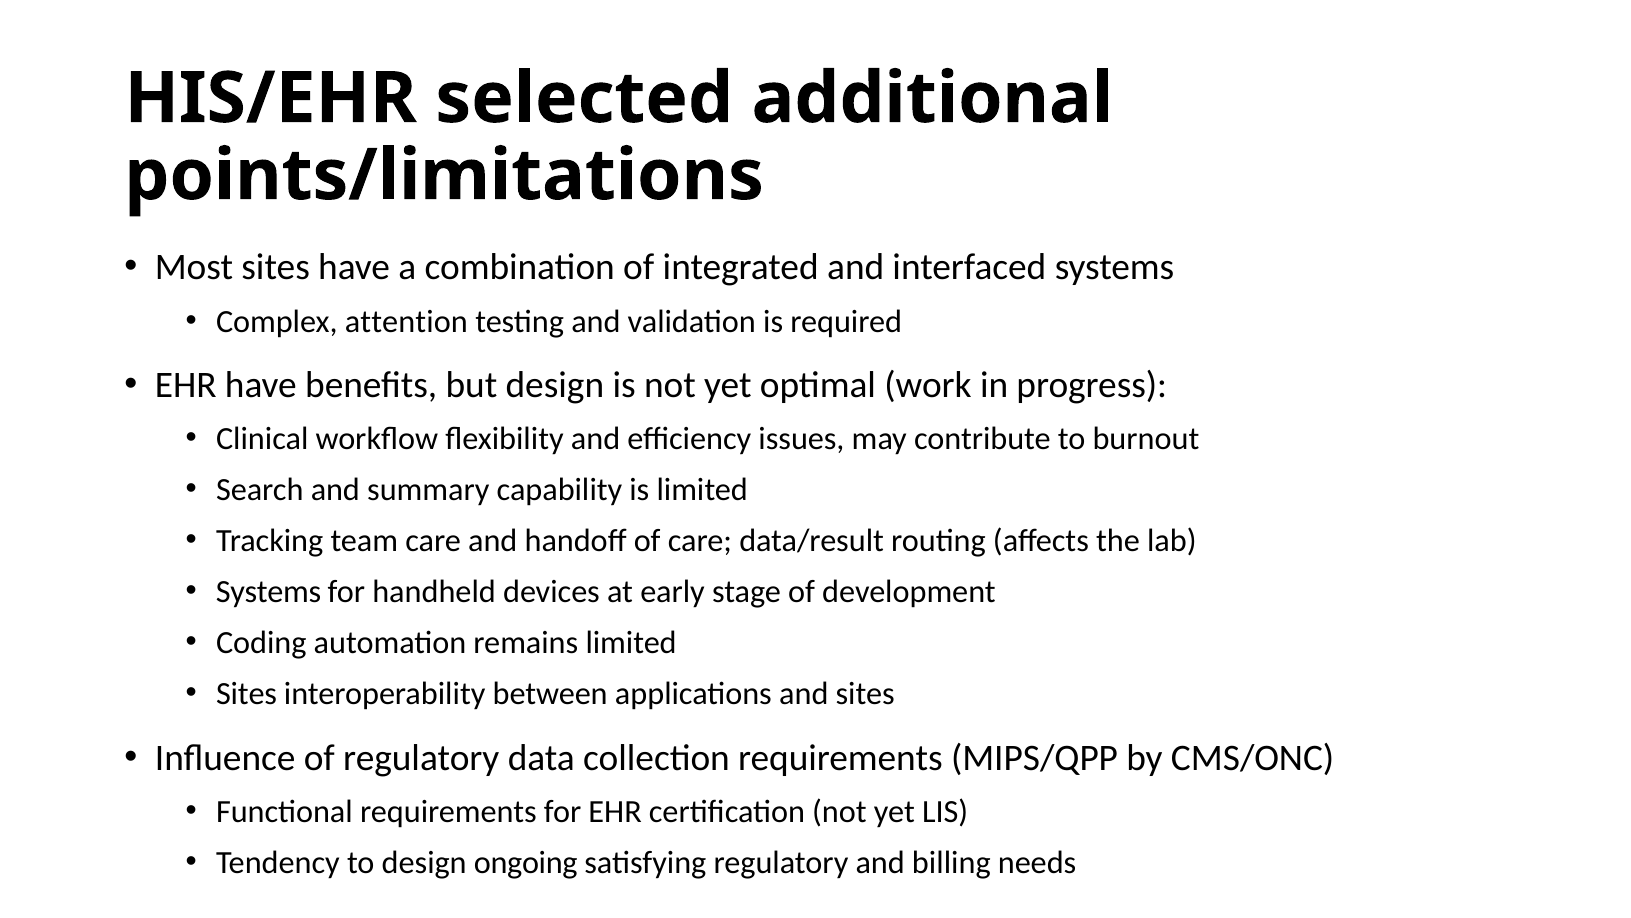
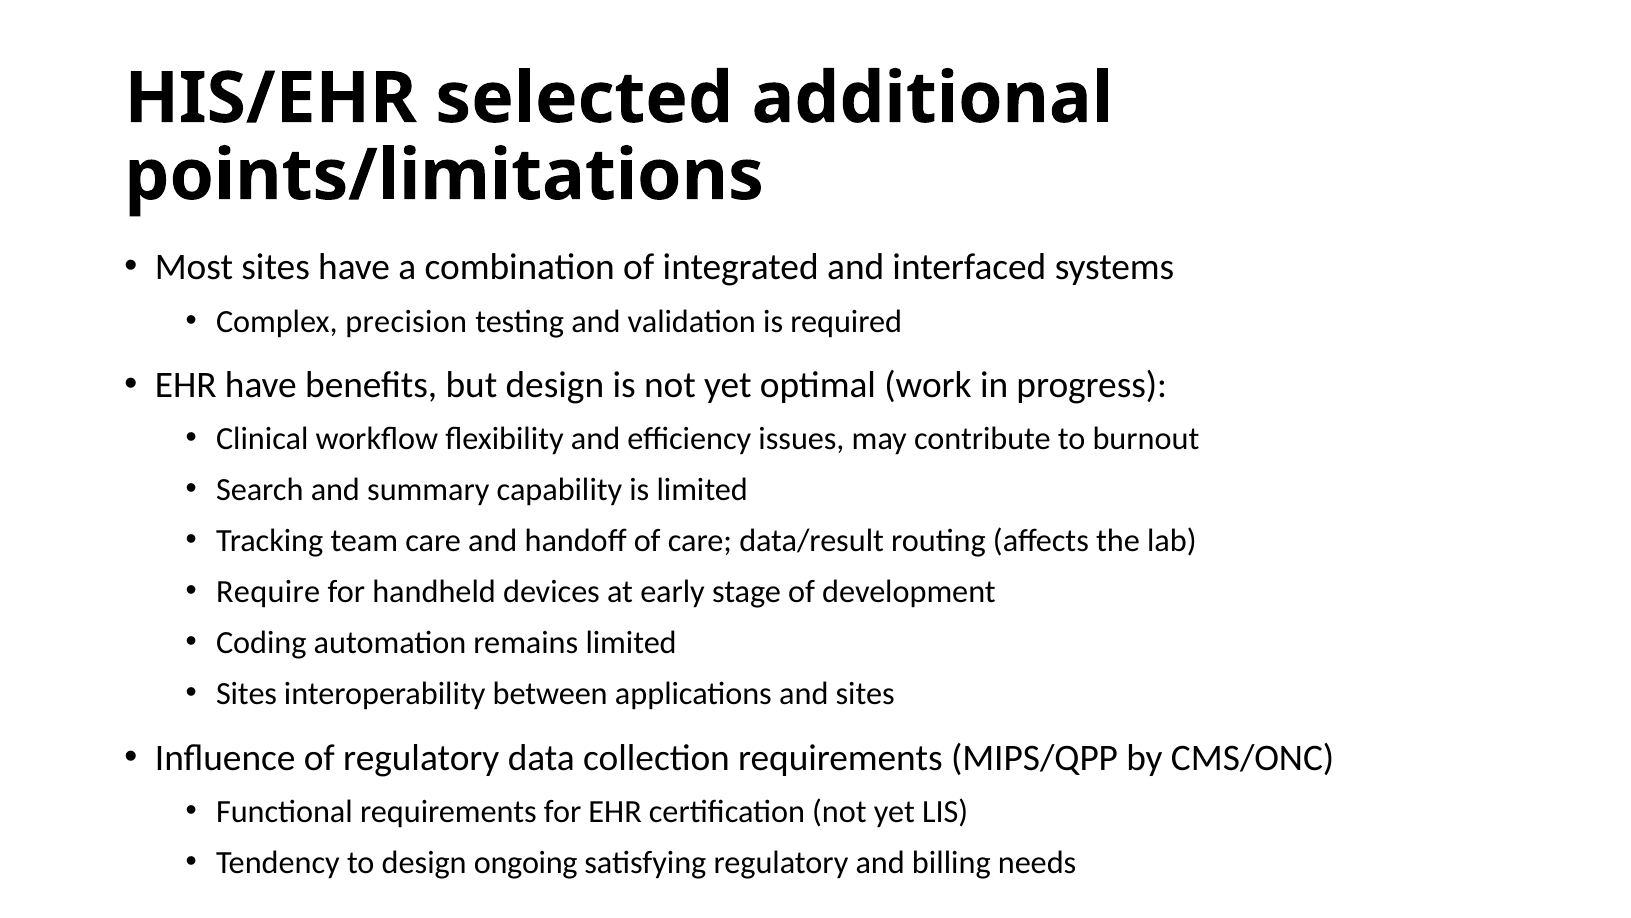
attention: attention -> precision (406, 321)
Systems: Systems -> Require (268, 592)
